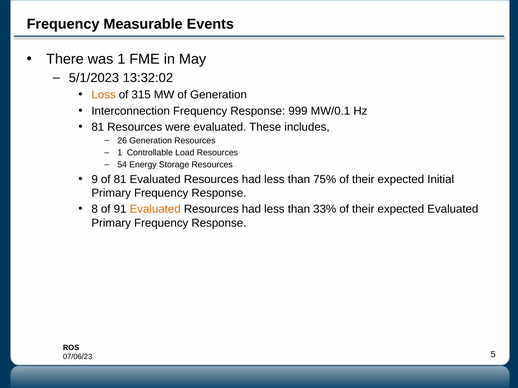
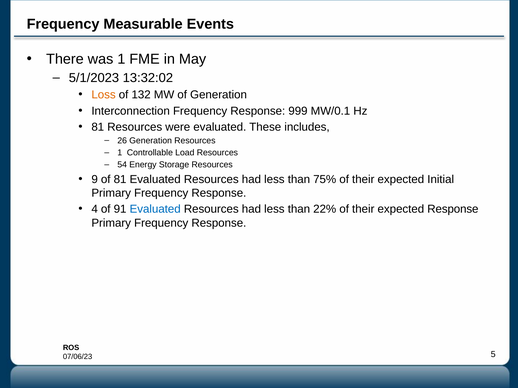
315: 315 -> 132 (141, 95)
8: 8 -> 4 (95, 209)
Evaluated colour: orange -> blue (155, 209)
33%: 33% -> 22% (325, 209)
expected Evaluated: Evaluated -> Response (453, 209)
